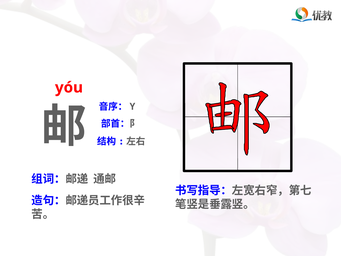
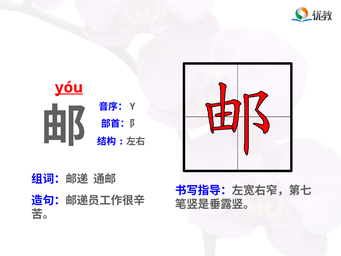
yóu underline: none -> present (69, 87)
